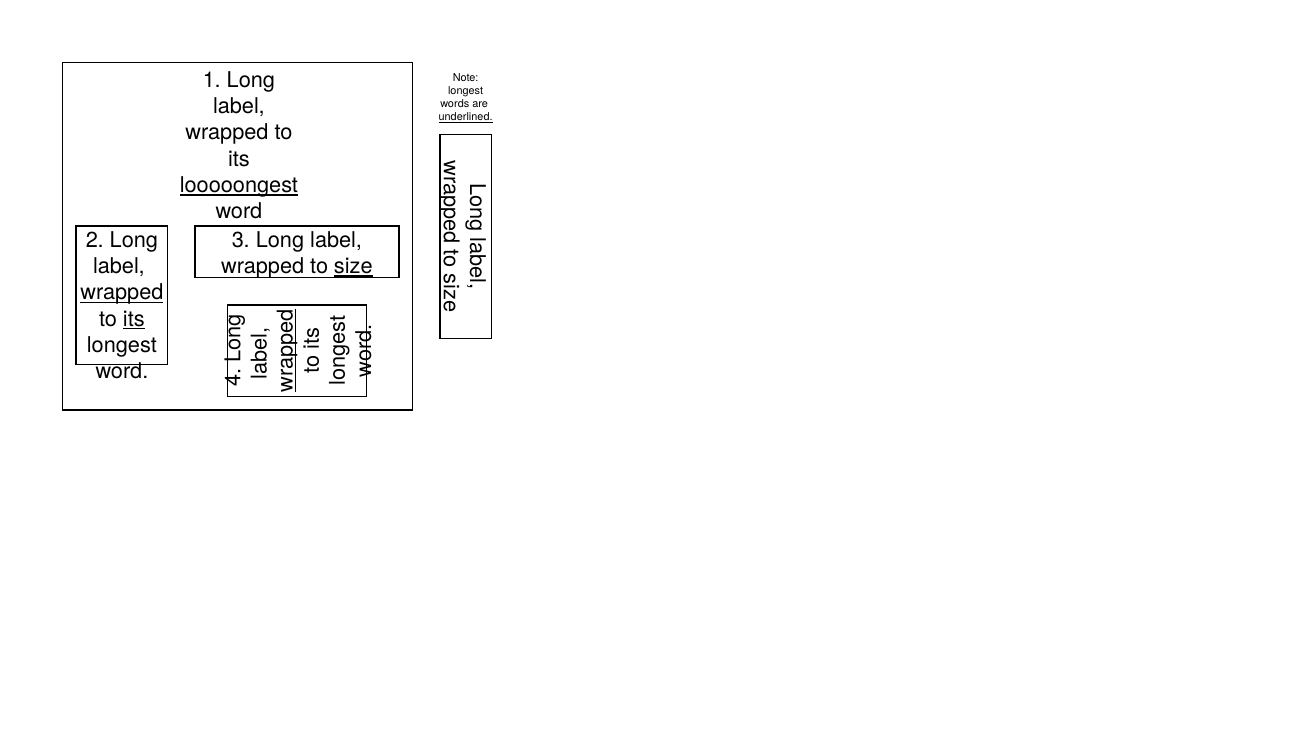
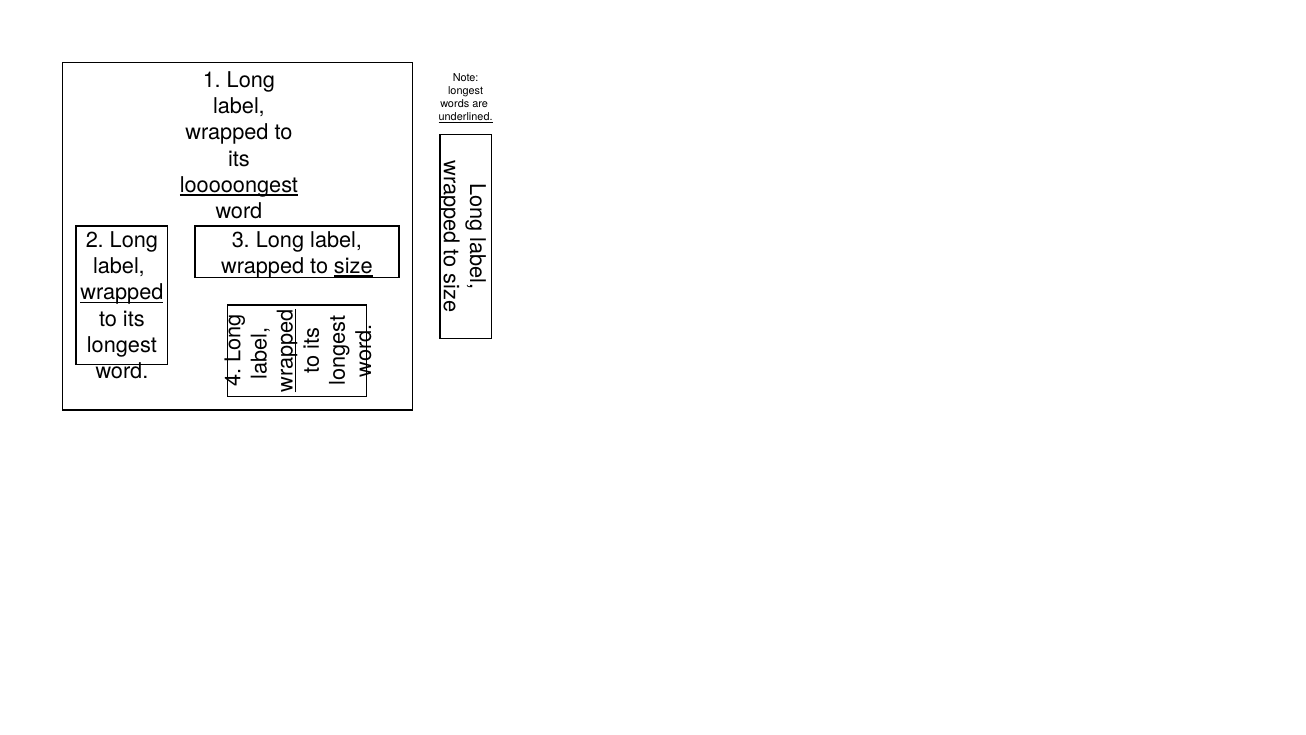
its underline: present -> none (134, 319)
